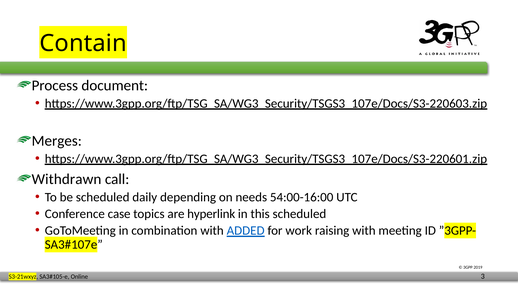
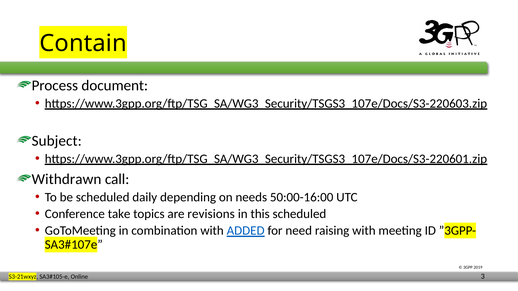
Merges: Merges -> Subject (57, 141)
54:00-16:00: 54:00-16:00 -> 50:00-16:00 (302, 197)
case: case -> take (119, 214)
hyperlink: hyperlink -> revisions (211, 214)
work: work -> need (299, 231)
